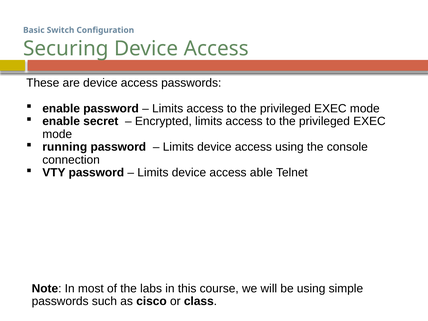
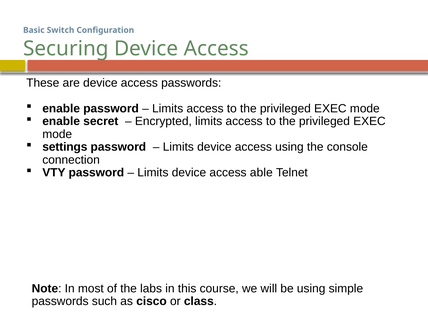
running: running -> settings (65, 147)
